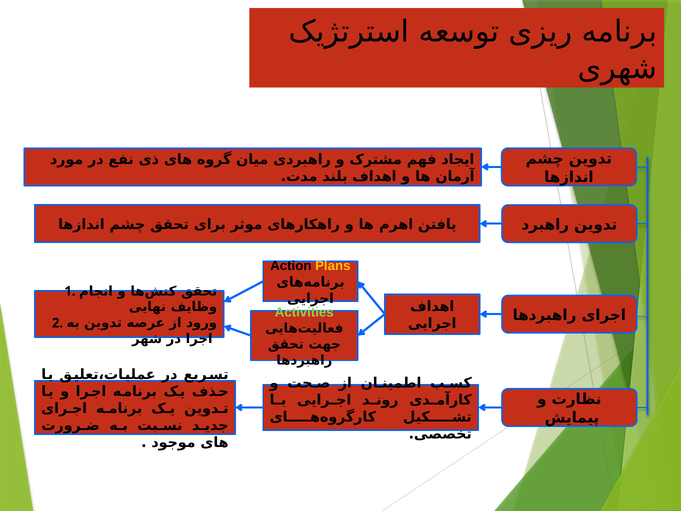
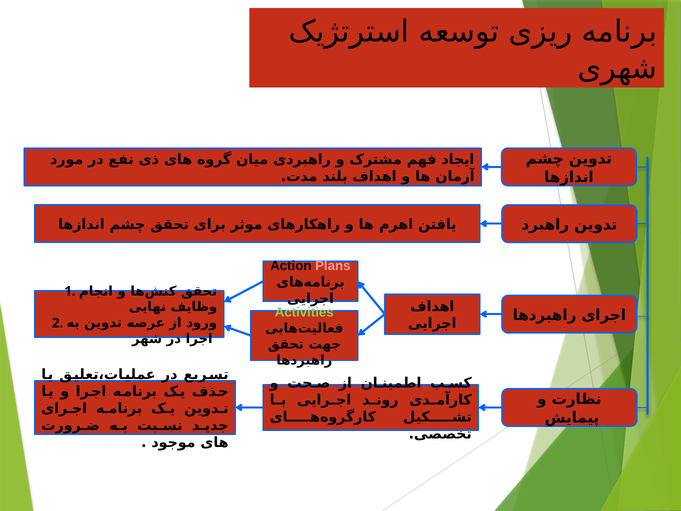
Plans colour: yellow -> pink (333, 266)
